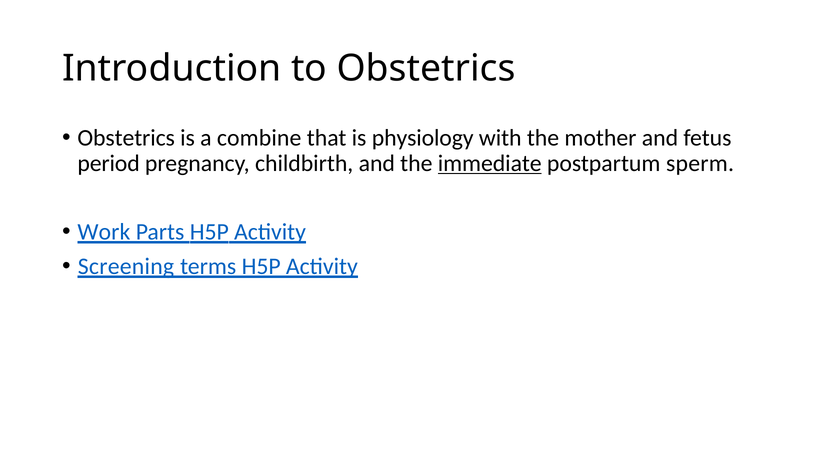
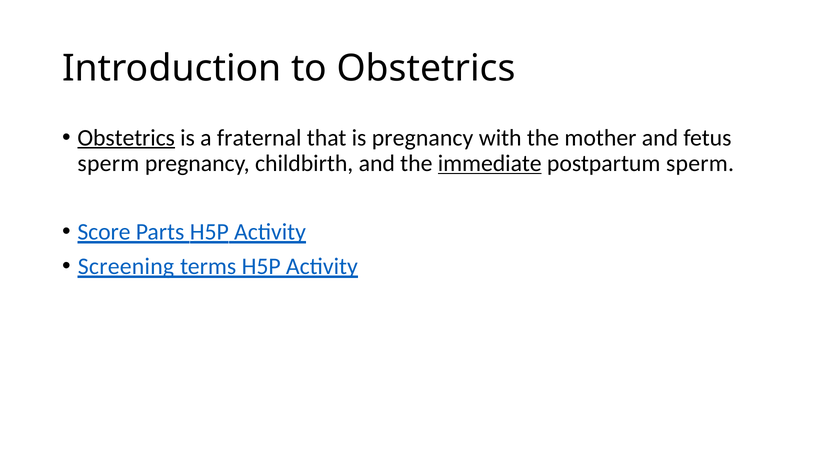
Obstetrics underline: none -> present (126, 138)
combine: combine -> fraternal (259, 138)
is physiology: physiology -> pregnancy (423, 138)
period: period -> sperm (108, 163)
Work: Work -> Score (104, 232)
